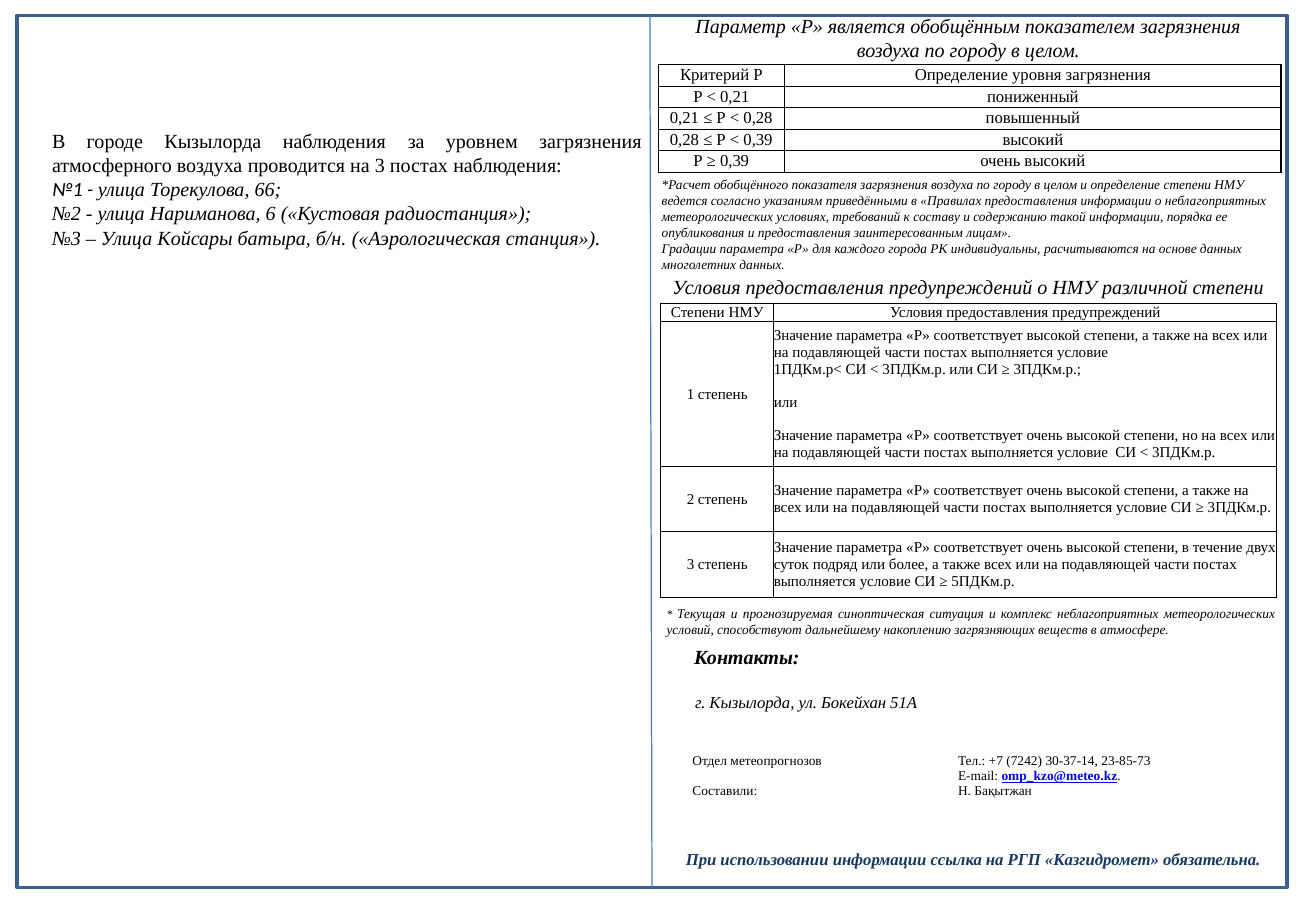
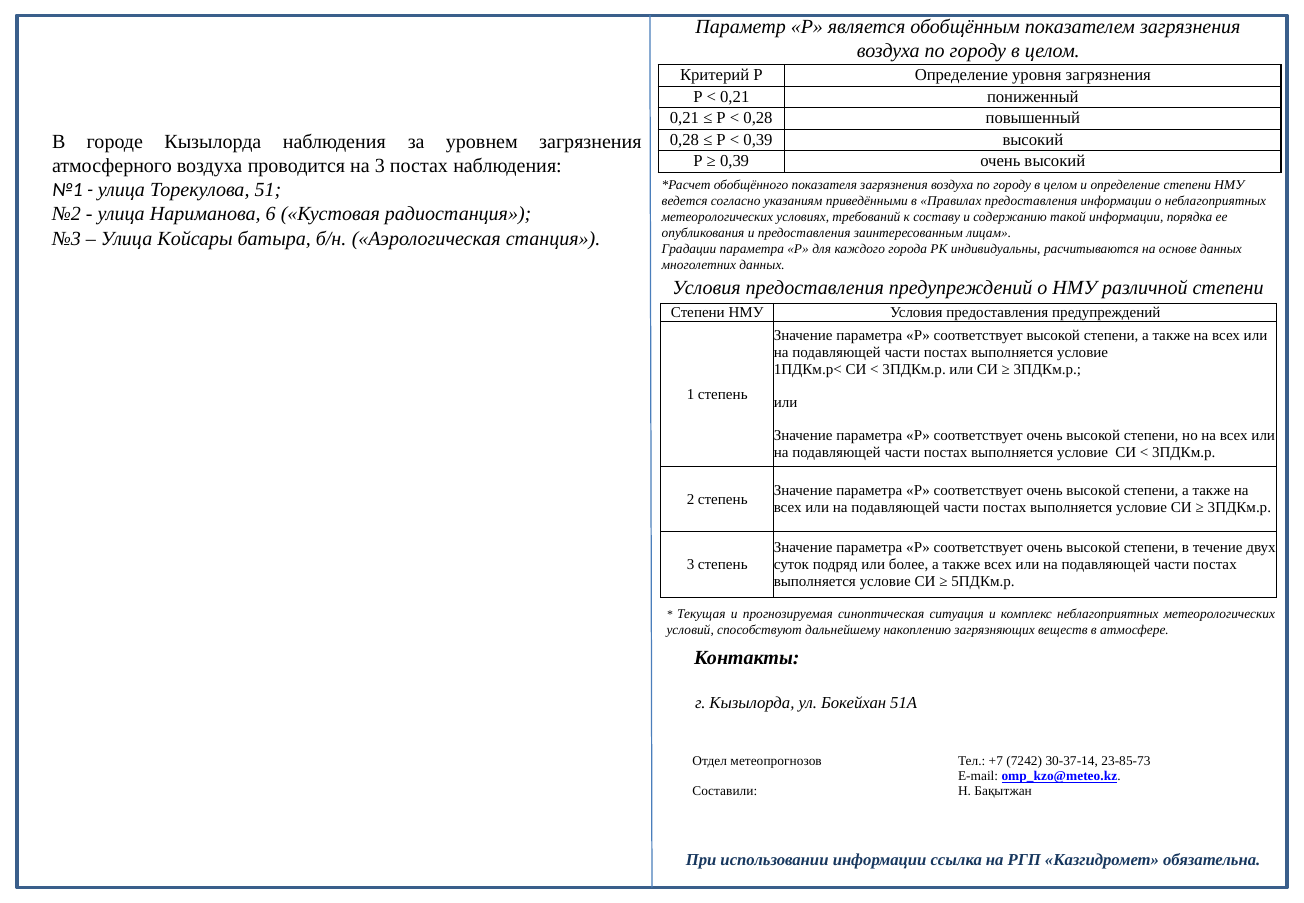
66: 66 -> 51 (268, 190)
